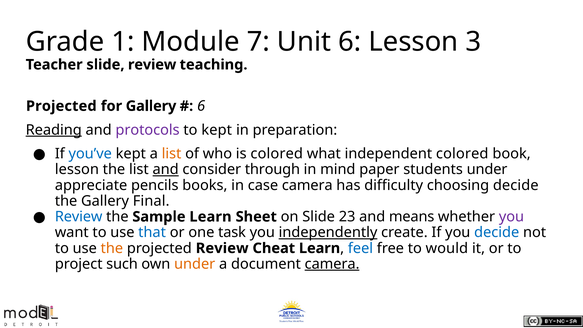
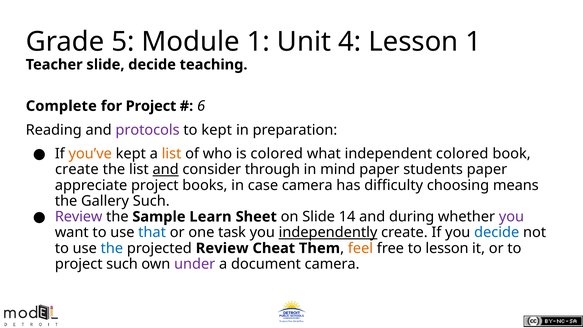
1: 1 -> 5 (123, 42)
Module 7: 7 -> 1 (258, 42)
Unit 6: 6 -> 4 (350, 42)
Lesson 3: 3 -> 1 (473, 42)
slide review: review -> decide (152, 65)
Projected: Projected -> Complete (61, 106)
for Gallery: Gallery -> Project (151, 106)
Reading underline: present -> none (54, 130)
you’ve colour: blue -> orange (90, 154)
lesson: lesson -> create (77, 169)
students under: under -> paper (487, 169)
appreciate pencils: pencils -> project (155, 185)
choosing decide: decide -> means (516, 185)
Gallery Final: Final -> Such (151, 201)
Review colour: blue -> purple (79, 217)
23: 23 -> 14 (347, 217)
means: means -> during (412, 217)
the colour: orange -> blue (112, 248)
Cheat Learn: Learn -> Them (319, 248)
feel colour: blue -> orange (360, 248)
to would: would -> lesson (447, 248)
under colour: orange -> purple (195, 264)
camera underline: present -> none (332, 264)
